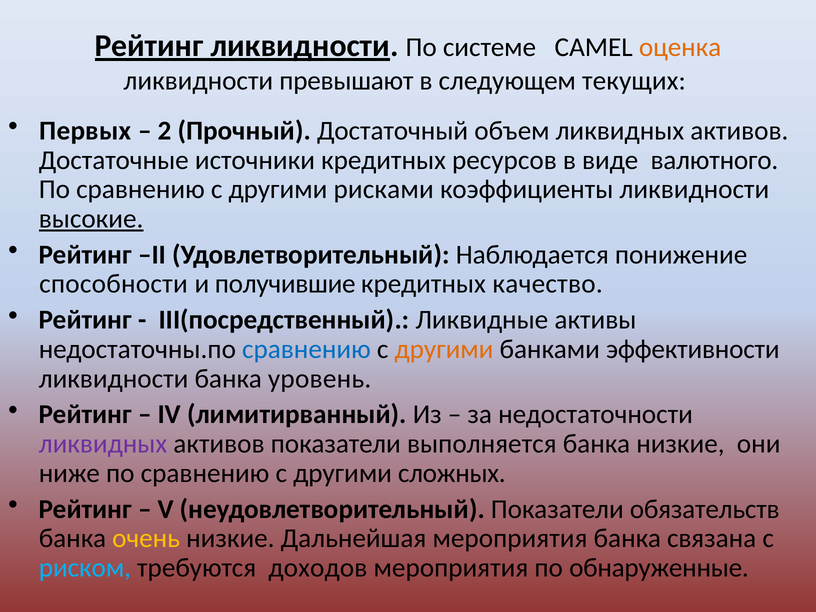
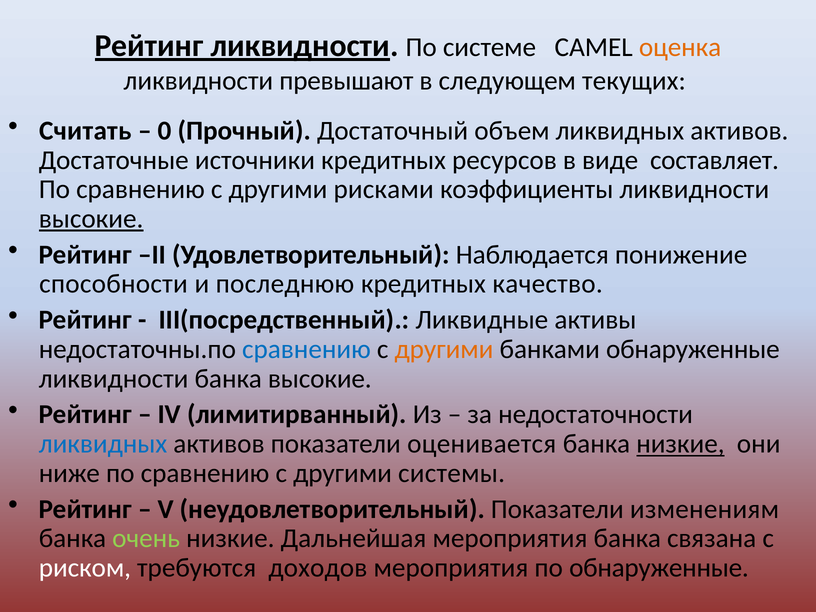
Первых: Первых -> Считать (85, 131)
2: 2 -> 0 (165, 131)
валютного: валютного -> составляет (714, 160)
получившие: получившие -> последнюю (285, 284)
банками эффективности: эффективности -> обнаруженные (693, 349)
банка уровень: уровень -> высокие (320, 379)
ликвидных colour: purple -> blue (103, 444)
выполняется: выполняется -> оценивается (482, 444)
низкие underline: none -> present (680, 444)
сложных: сложных -> системы (452, 473)
обязательств: обязательств -> изменениям (704, 509)
очень colour: yellow -> light green (146, 538)
риском colour: light blue -> white (85, 568)
